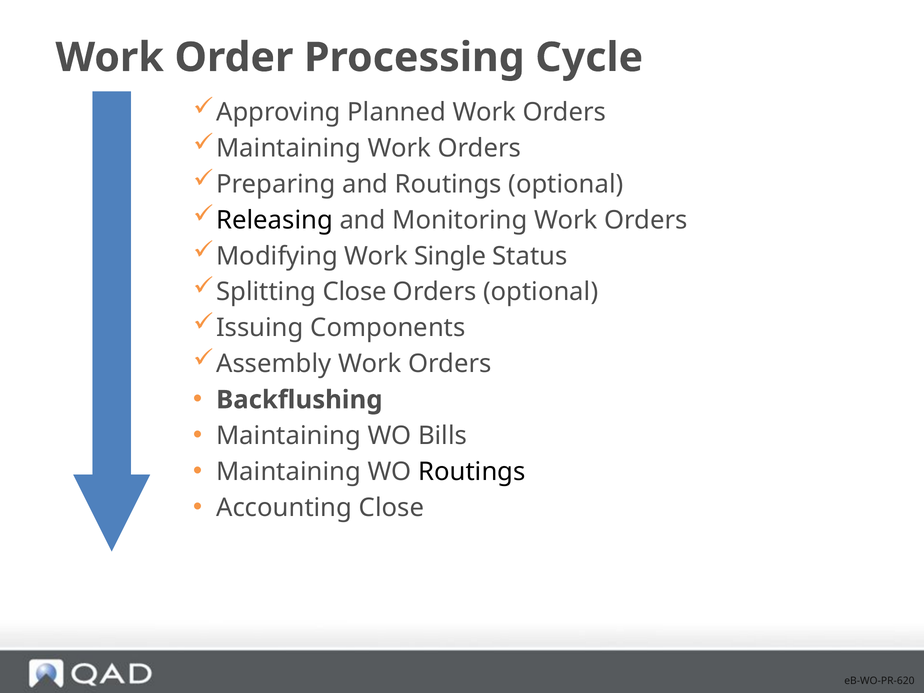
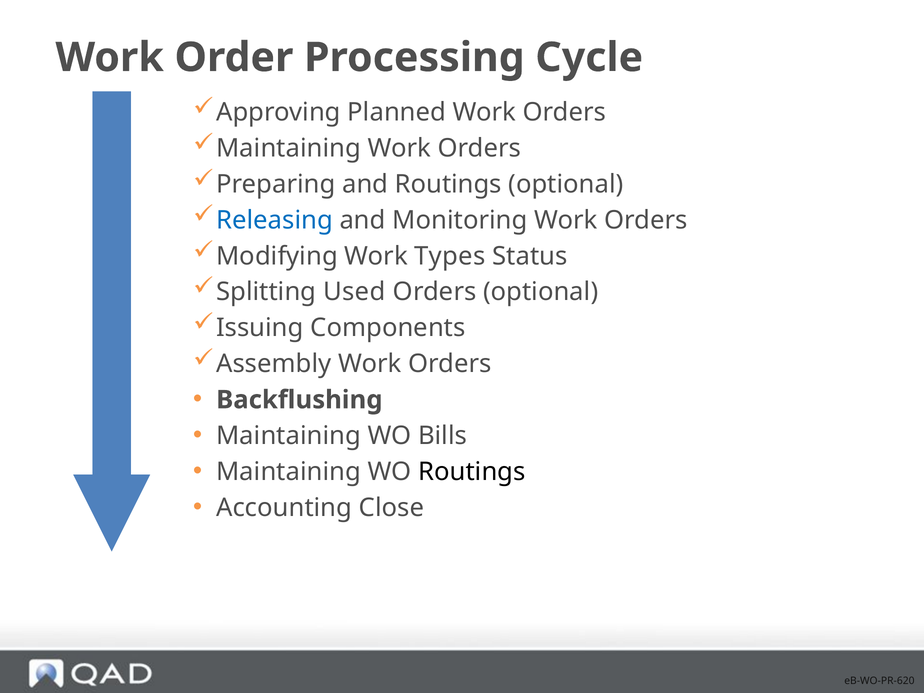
Releasing colour: black -> blue (275, 220)
Single: Single -> Types (450, 256)
Splitting Close: Close -> Used (354, 292)
